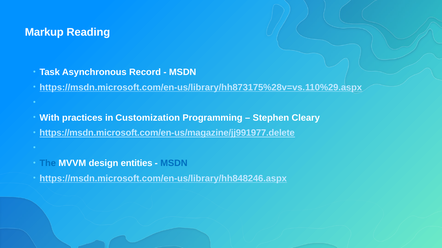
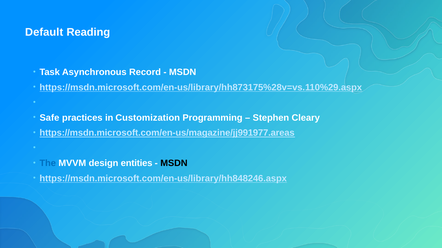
Markup: Markup -> Default (44, 32)
With: With -> Safe (49, 118)
https://msdn.microsoft.com/en-us/magazine/jj991977.delete: https://msdn.microsoft.com/en-us/magazine/jj991977.delete -> https://msdn.microsoft.com/en-us/magazine/jj991977.areas (167, 133)
MSDN colour: blue -> black (174, 164)
